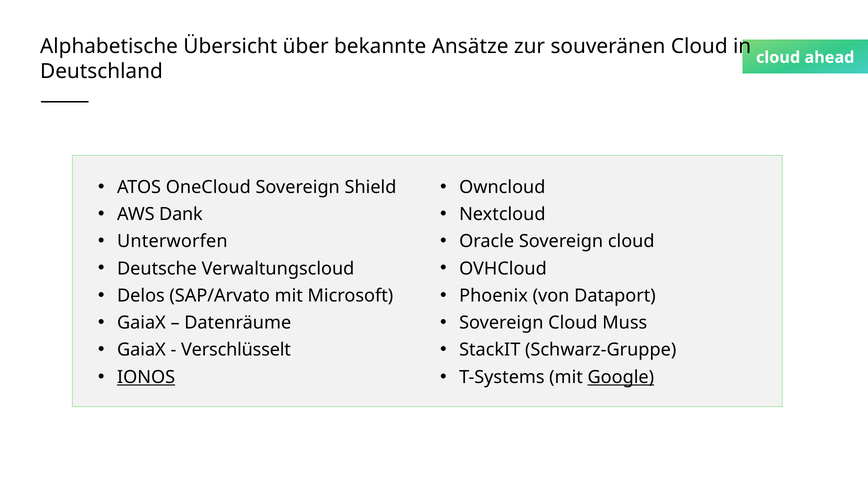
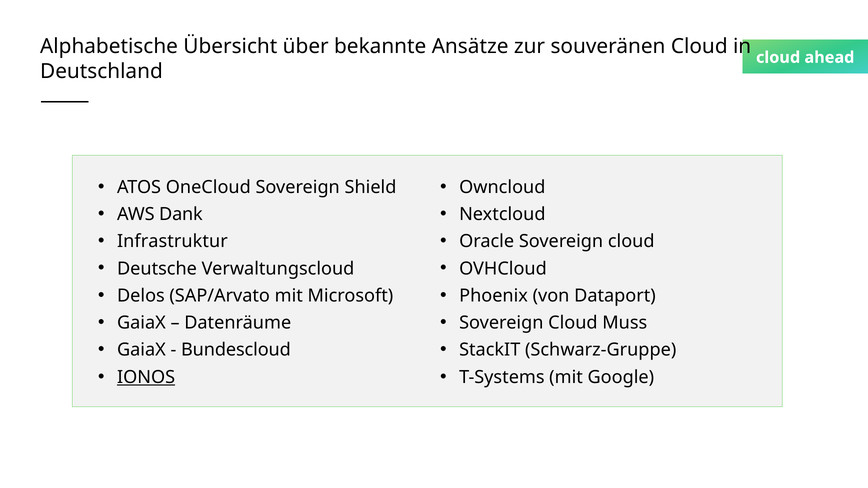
Unterworfen: Unterworfen -> Infrastruktur (172, 242)
Verschlüsselt: Verschlüsselt -> Bundescloud (236, 350)
Google underline: present -> none (621, 377)
